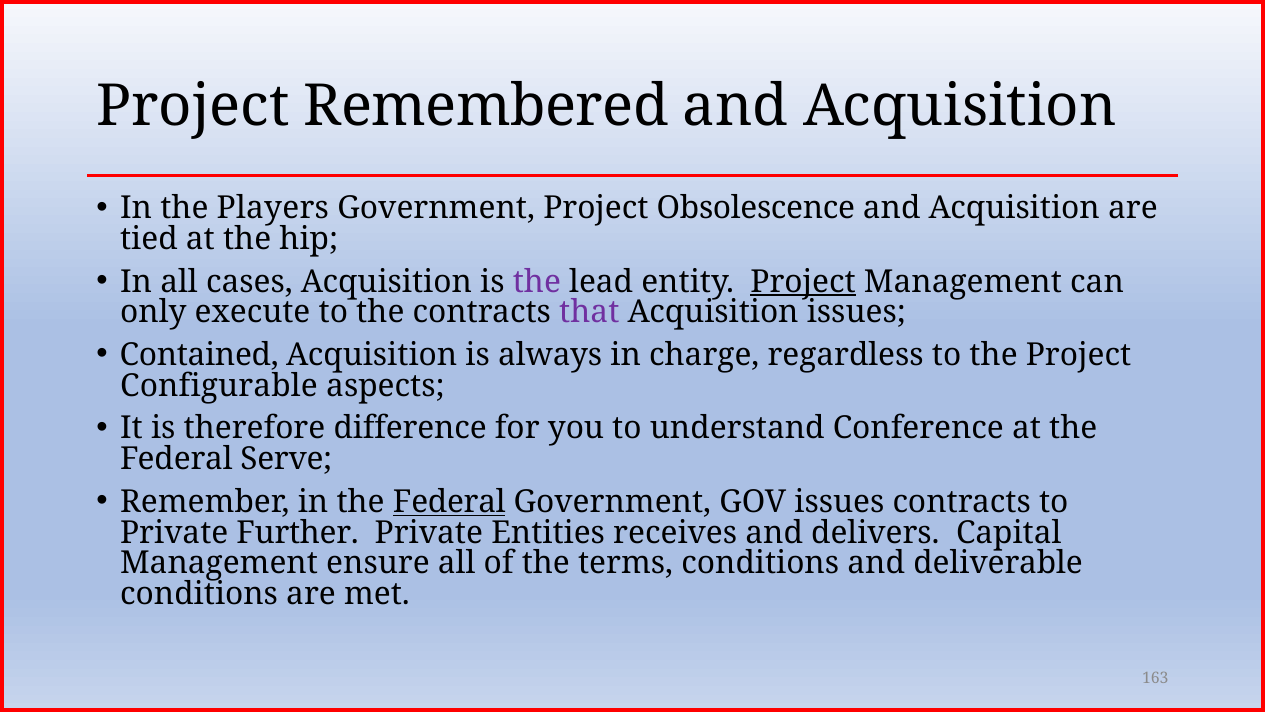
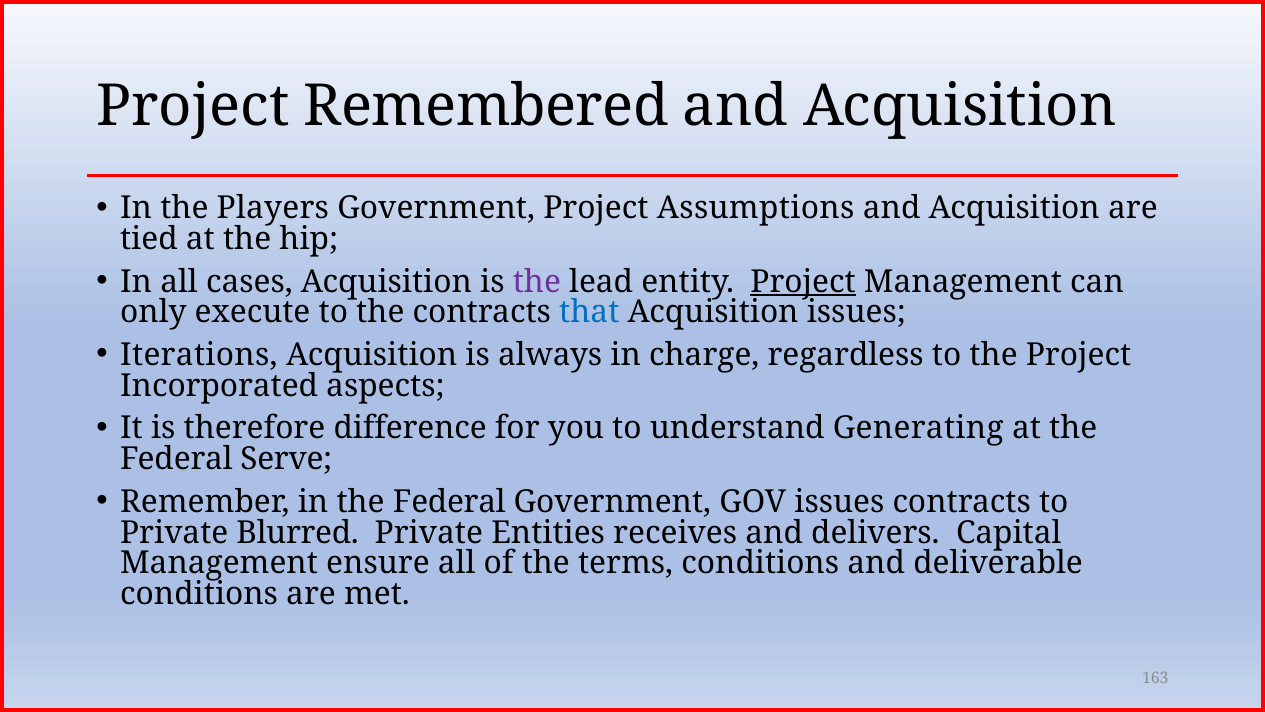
Obsolescence: Obsolescence -> Assumptions (756, 208)
that colour: purple -> blue (589, 312)
Contained: Contained -> Iterations (199, 355)
Configurable: Configurable -> Incorporated (219, 386)
Conference: Conference -> Generating (918, 428)
Federal underline: present -> none (449, 502)
Further: Further -> Blurred (298, 532)
